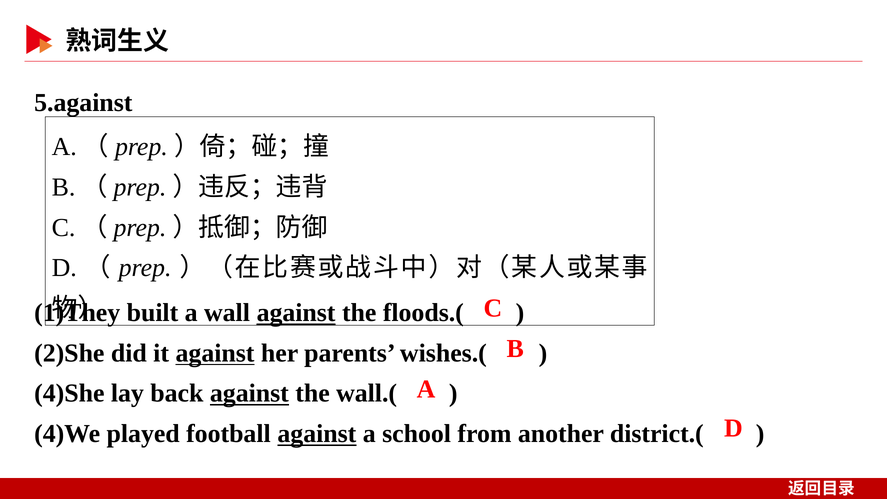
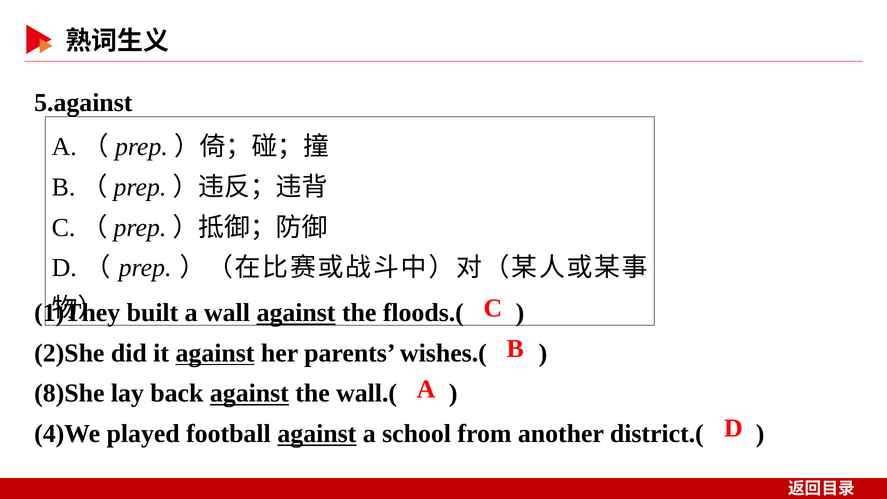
4)She: 4)She -> 8)She (69, 393)
